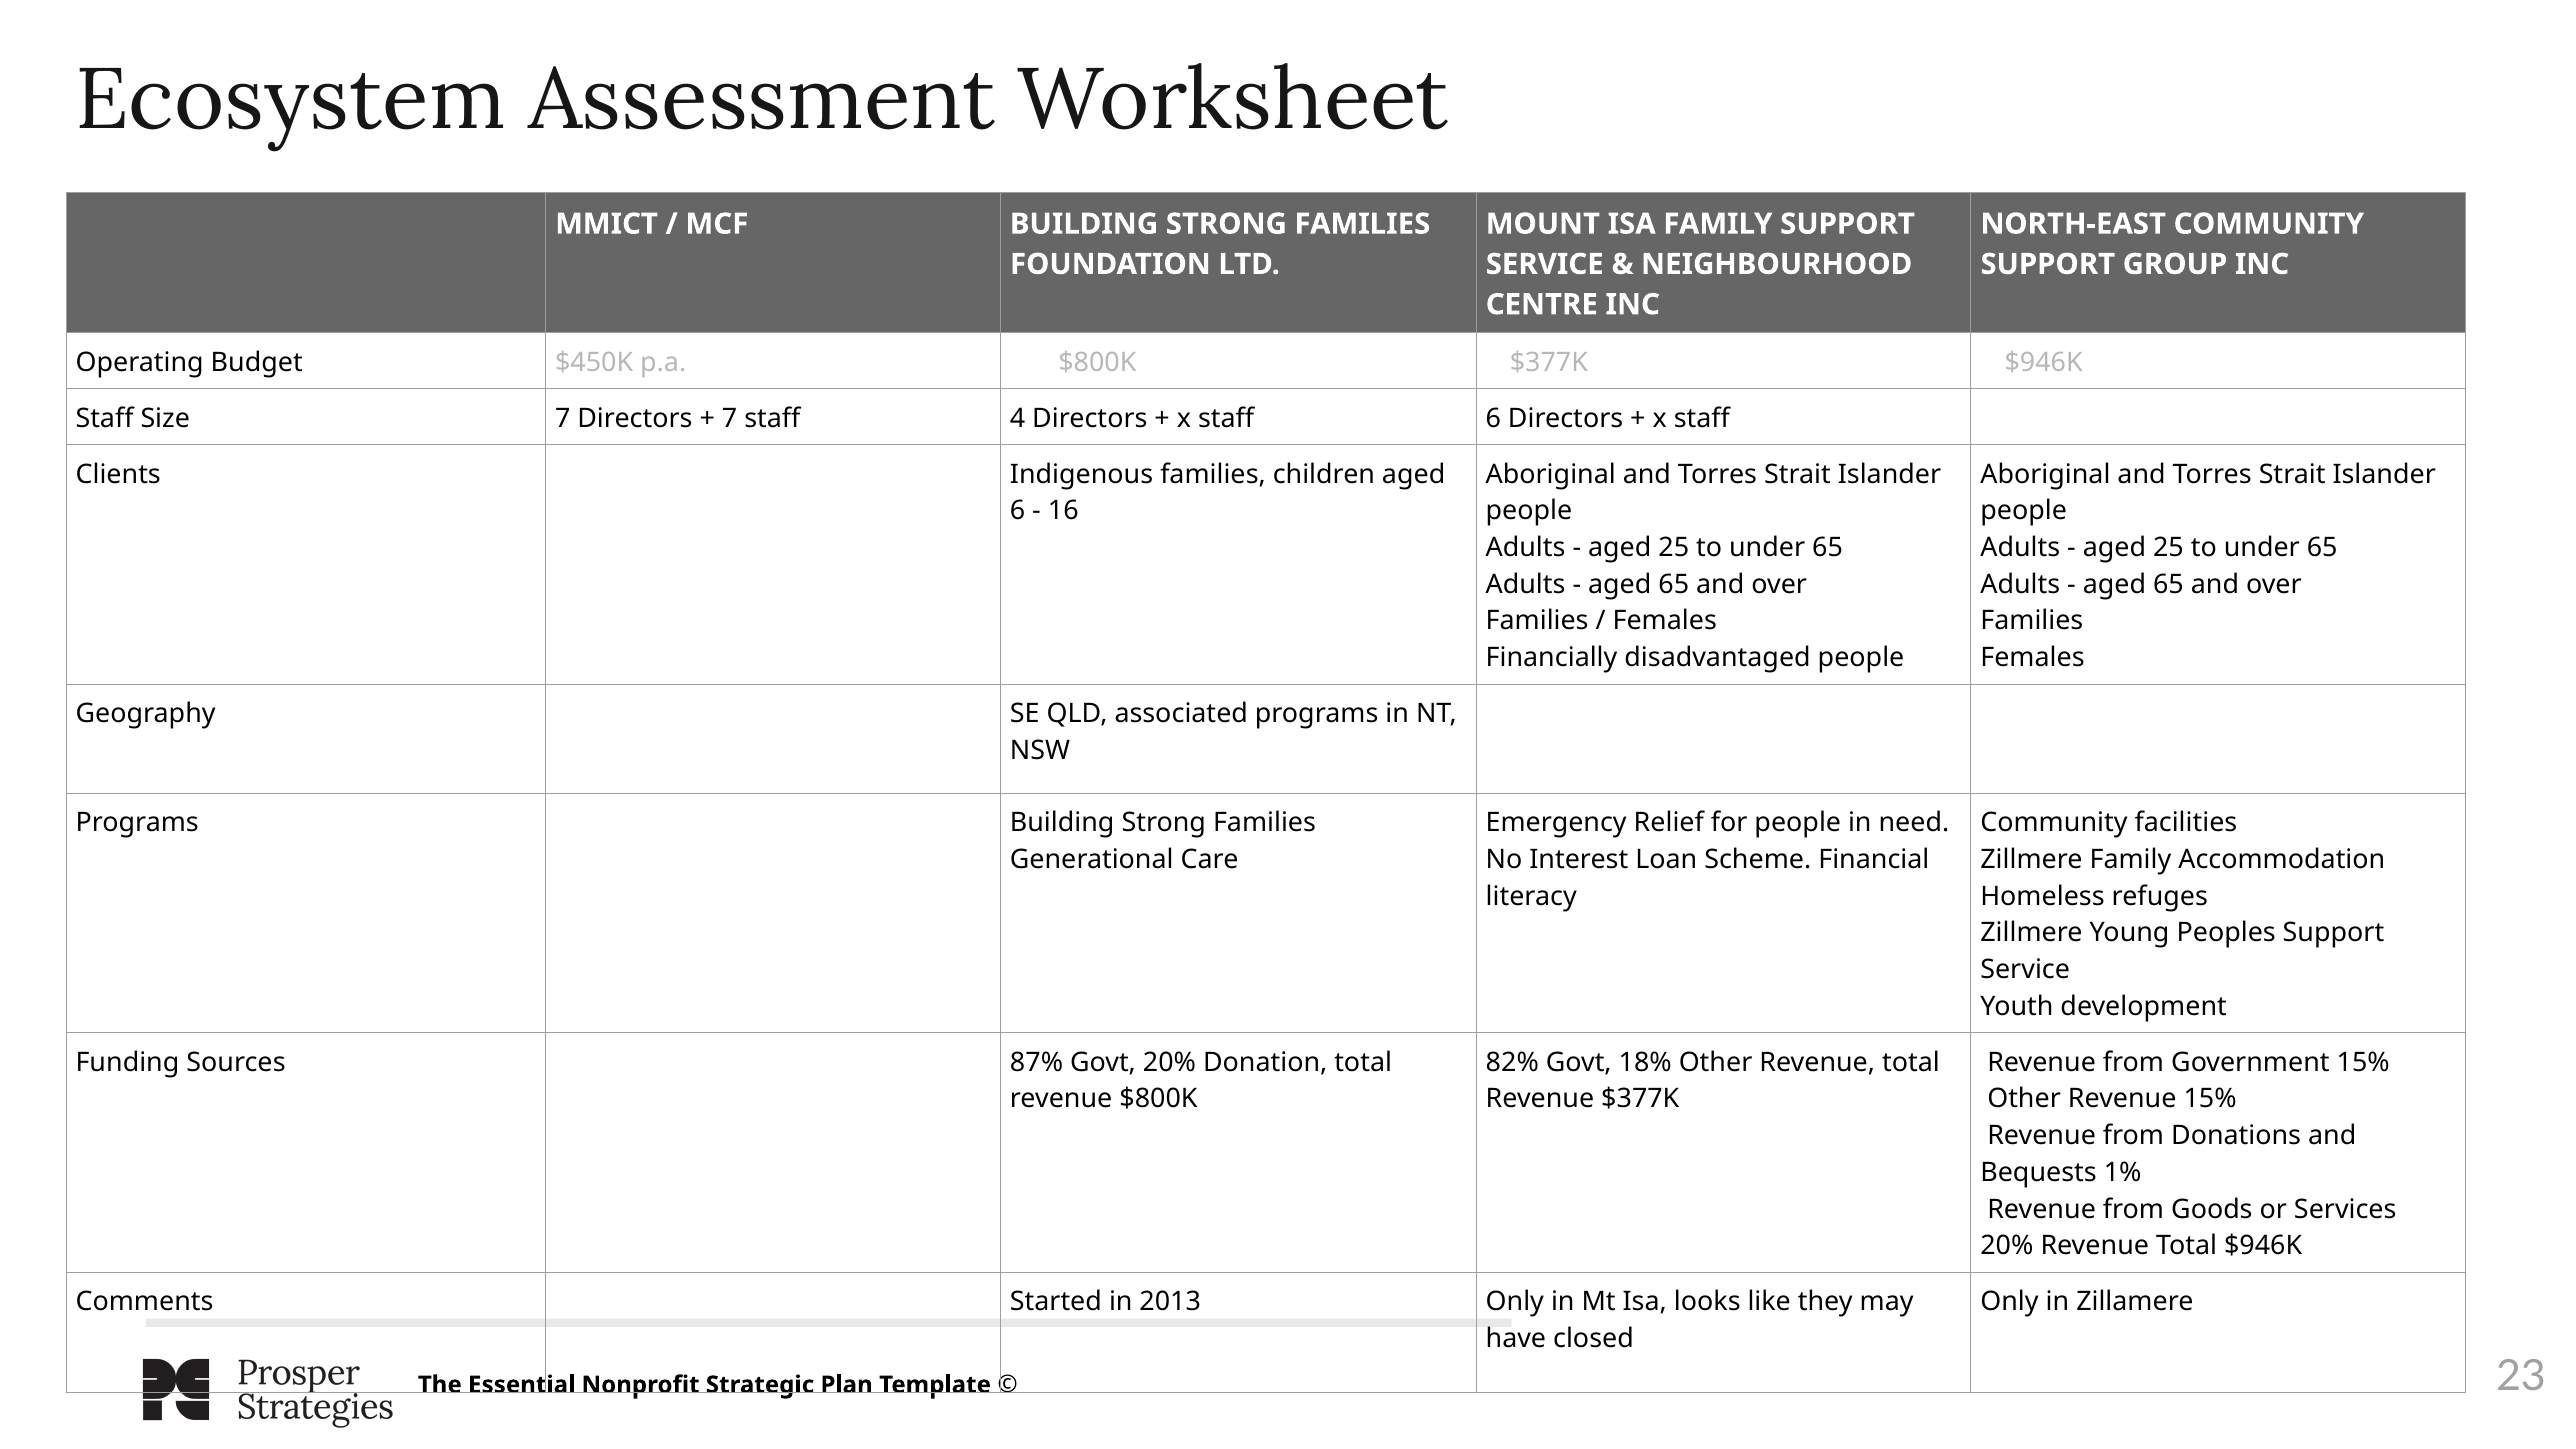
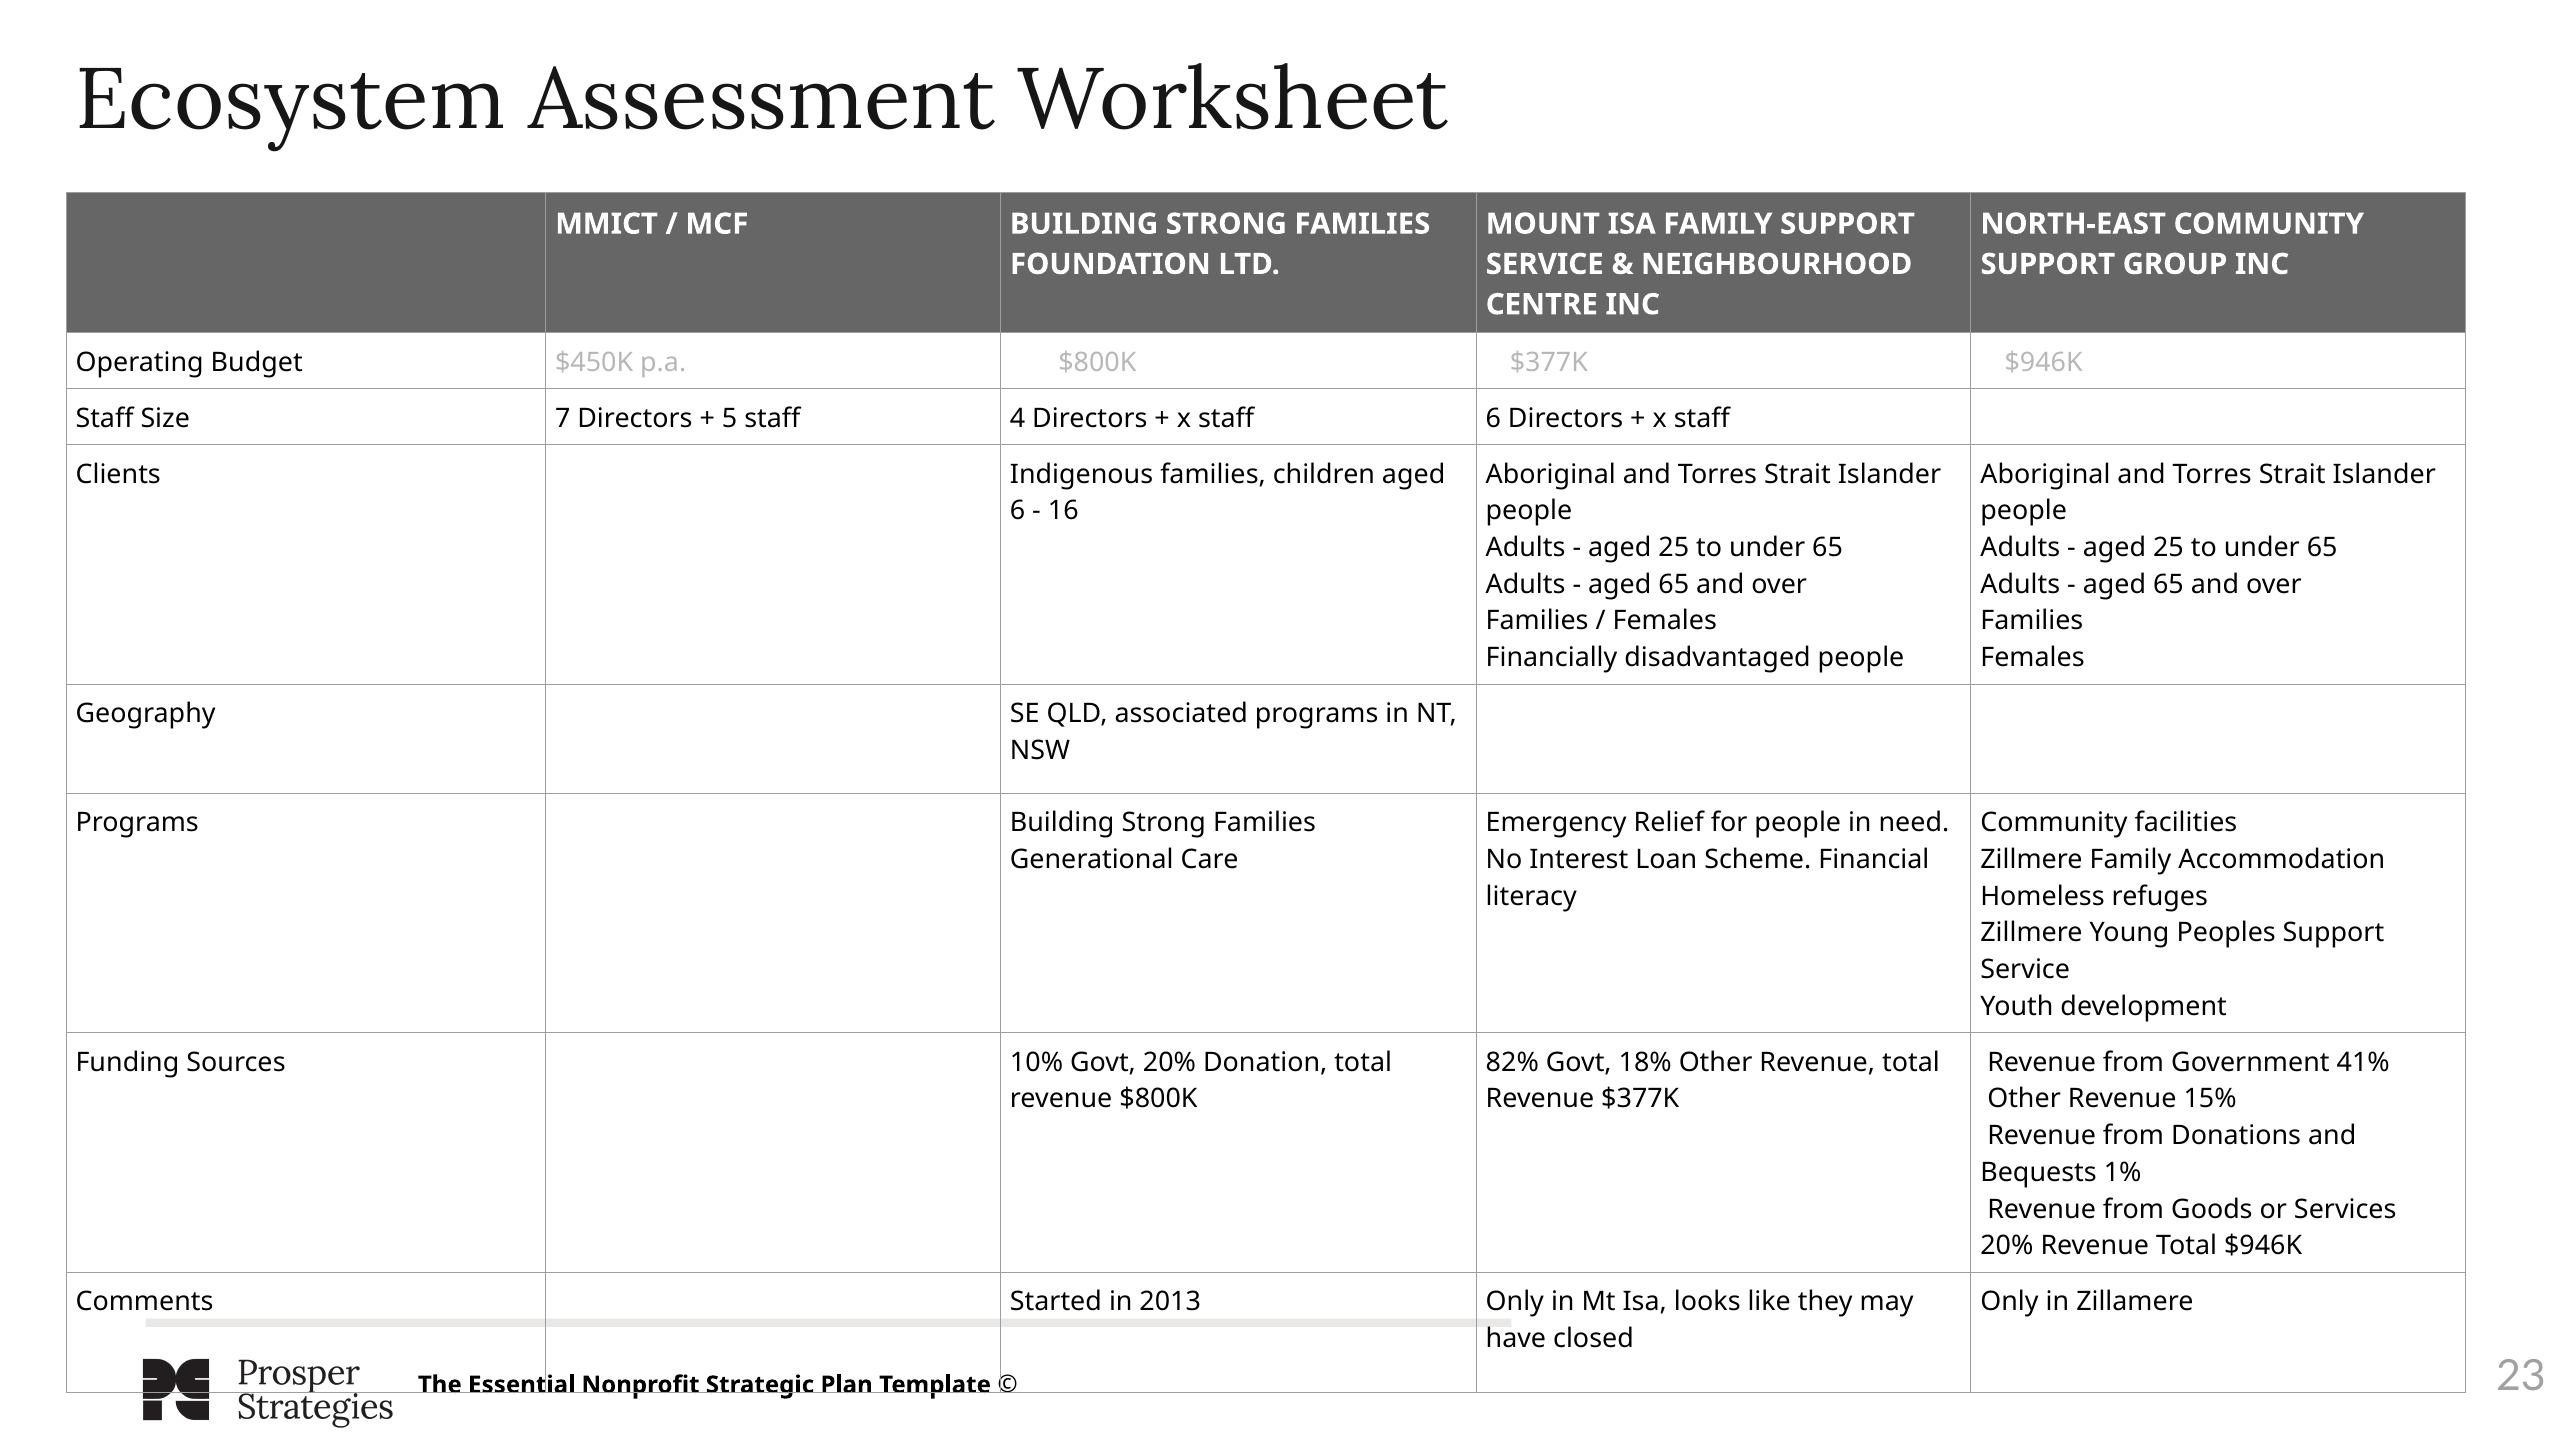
7: 7 -> 5 (730, 418)
87%: 87% -> 10% (1037, 1063)
Government 15%: 15% -> 41% (2363, 1063)
